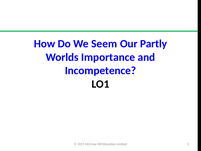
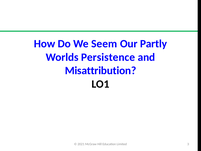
Importance: Importance -> Persistence (108, 57)
Incompetence: Incompetence -> Misattribution (101, 70)
